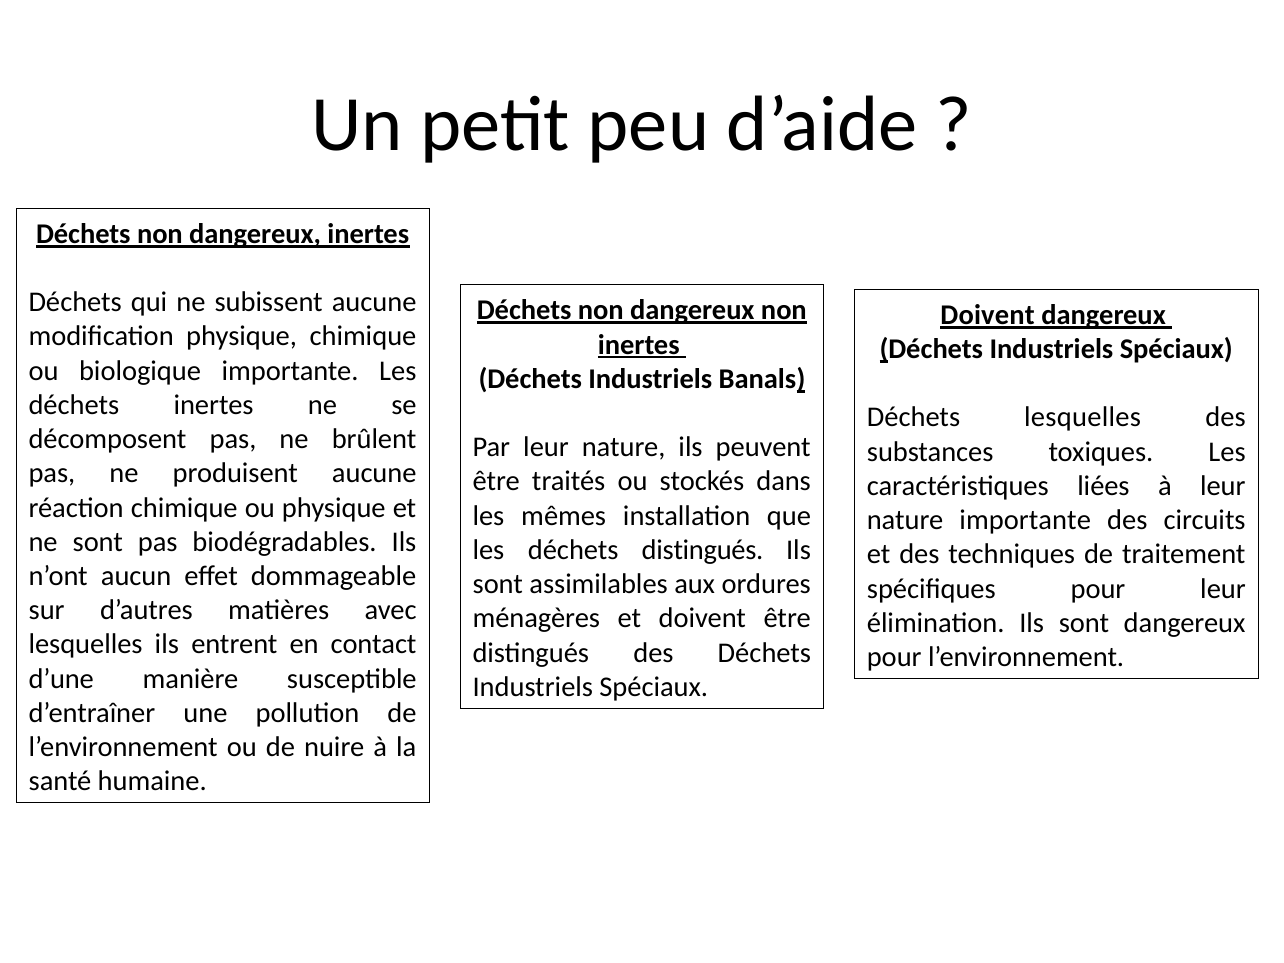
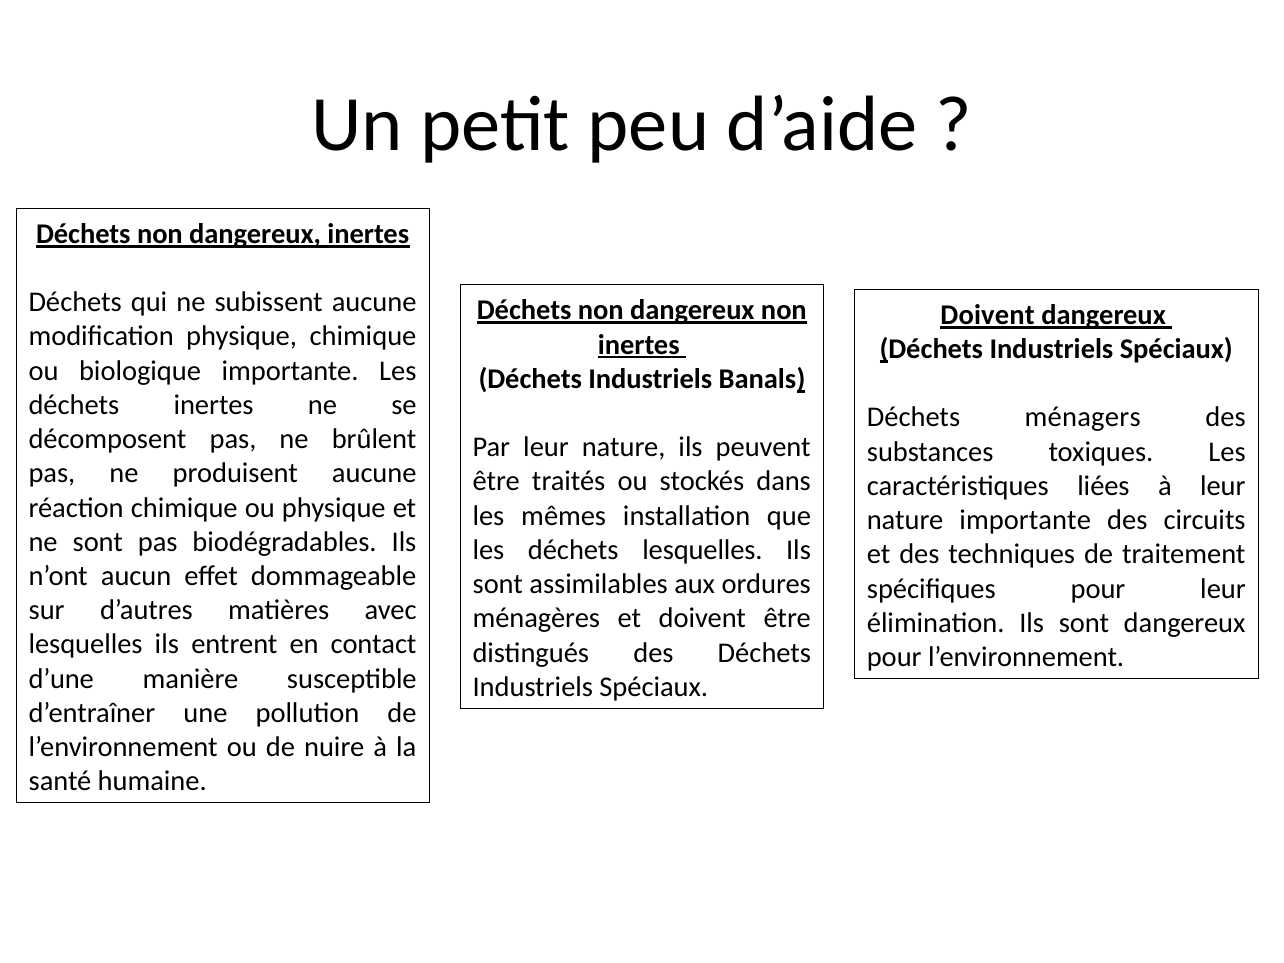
Déchets lesquelles: lesquelles -> ménagers (1083, 417)
déchets distingués: distingués -> lesquelles (702, 550)
